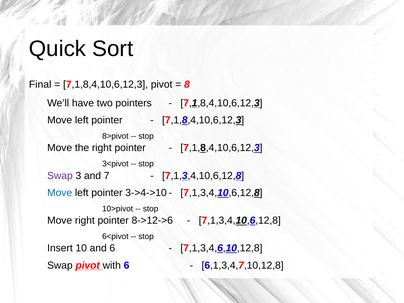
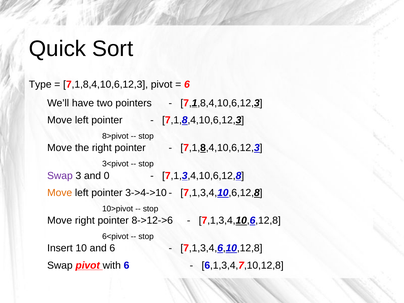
Final: Final -> Type (40, 84)
8: 8 -> 6 (187, 84)
7: 7 -> 0 (107, 176)
Move colour: blue -> orange (60, 193)
